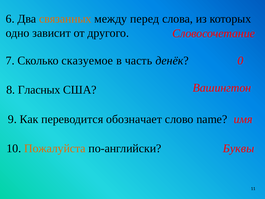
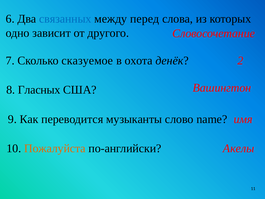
связанных colour: orange -> blue (65, 19)
часть: часть -> охота (139, 61)
0: 0 -> 2 (240, 61)
обозначает: обозначает -> музыканты (134, 119)
Буквы: Буквы -> Акелы (239, 148)
